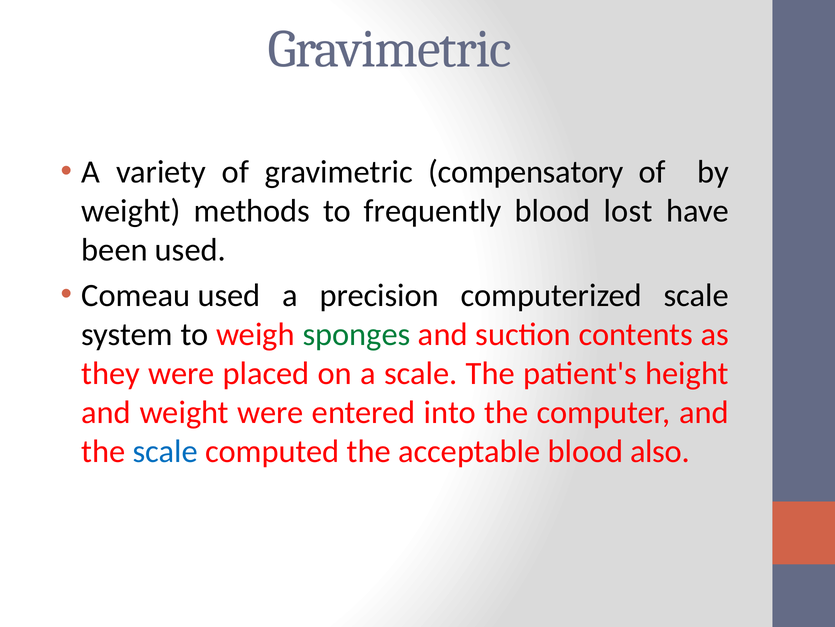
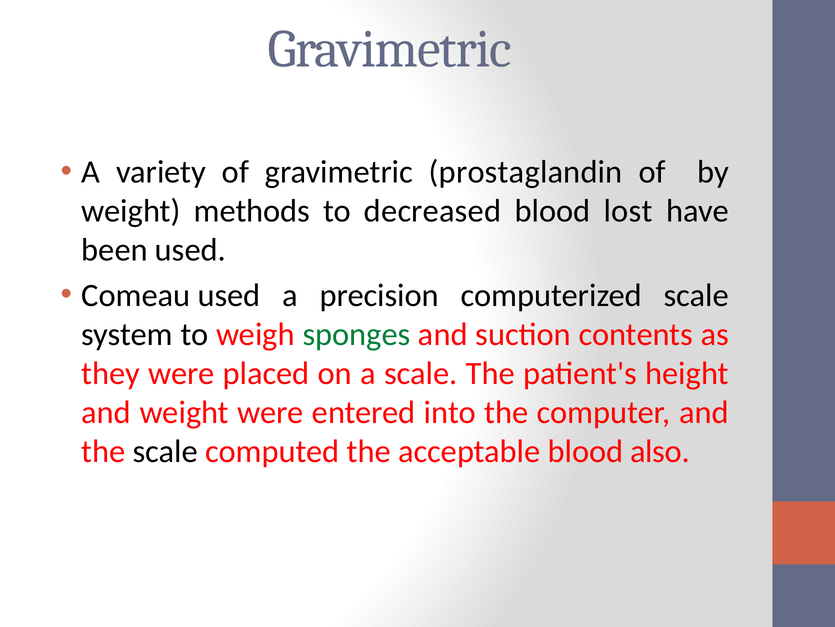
compensatory: compensatory -> prostaglandin (526, 172)
frequently: frequently -> decreased (433, 211)
scale colour: blue -> black (165, 451)
